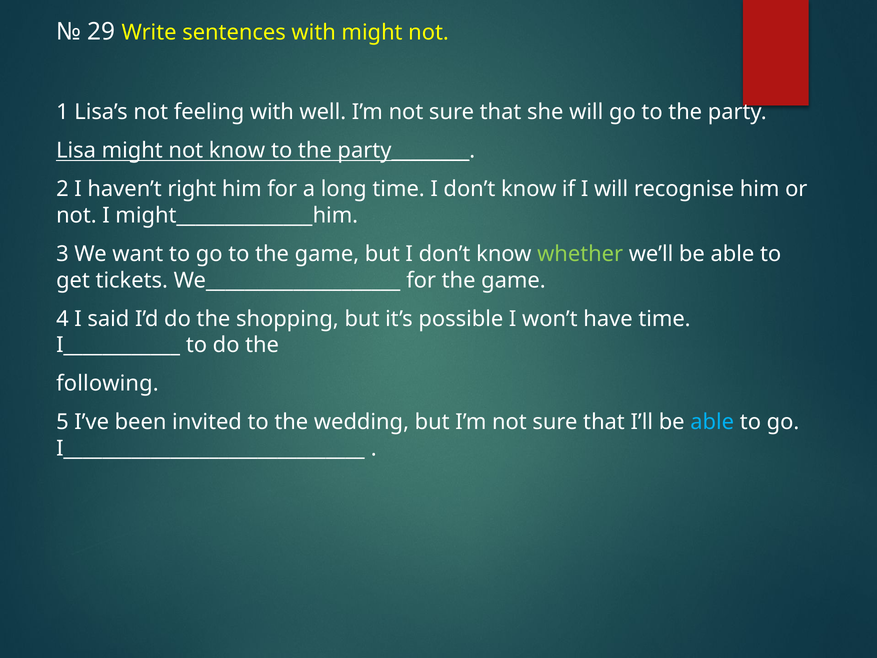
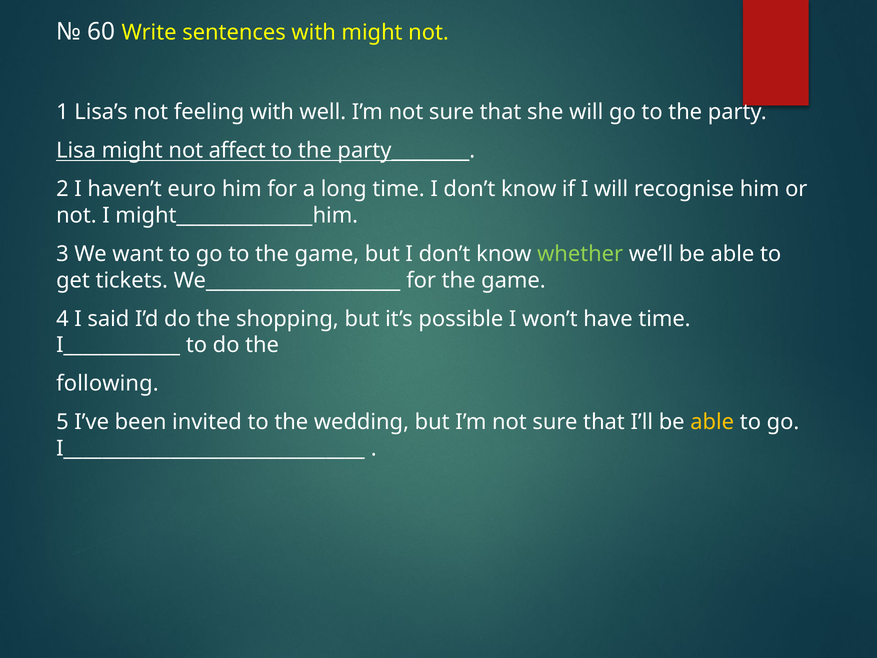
29: 29 -> 60 (101, 32)
not know: know -> affect (237, 151)
right: right -> euro (192, 189)
able colour: light blue -> yellow (712, 422)
